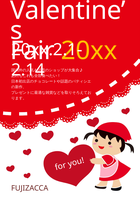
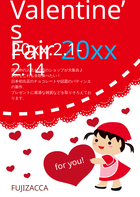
20xx colour: yellow -> light blue (89, 51)
